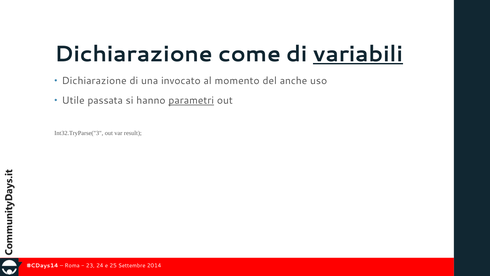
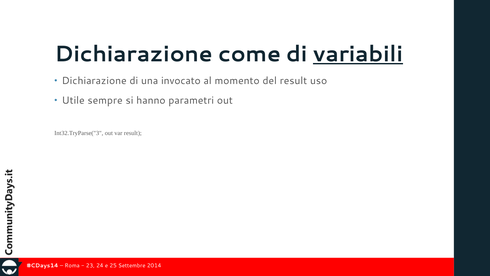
del anche: anche -> result (293, 81)
passata: passata -> sempre (105, 100)
parametri underline: present -> none (191, 100)
